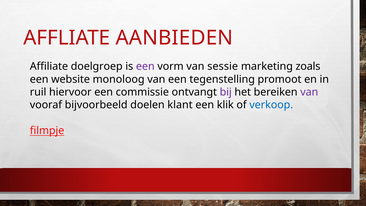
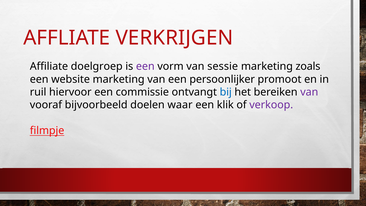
AANBIEDEN: AANBIEDEN -> VERKRIJGEN (174, 38)
website monoloog: monoloog -> marketing (119, 79)
tegenstelling: tegenstelling -> persoonlijker (222, 79)
bij colour: purple -> blue (226, 92)
klant: klant -> waar (180, 105)
verkoop colour: blue -> purple (271, 105)
